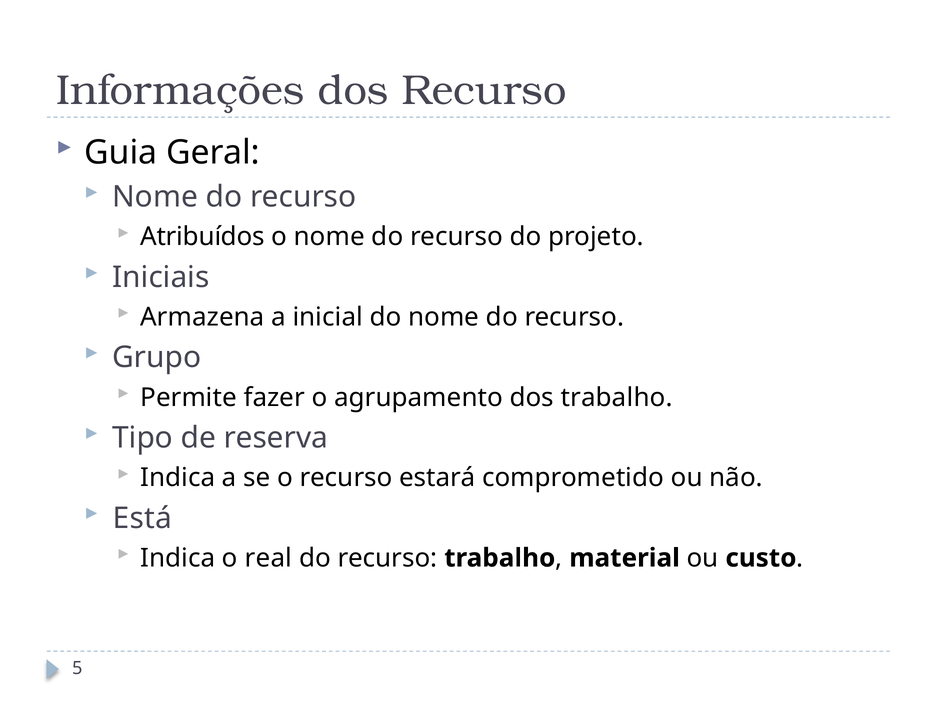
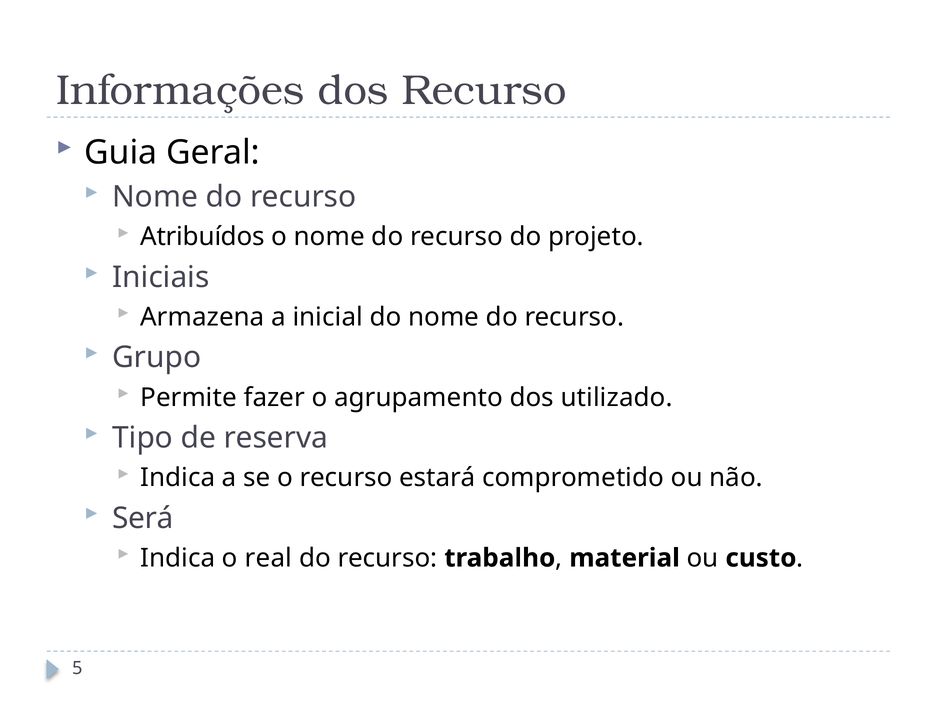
dos trabalho: trabalho -> utilizado (617, 397)
Está: Está -> Será (143, 518)
